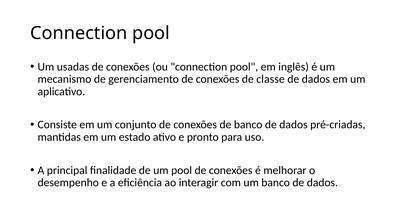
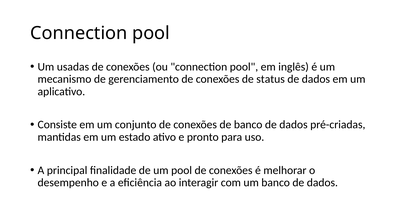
classe: classe -> status (271, 79)
